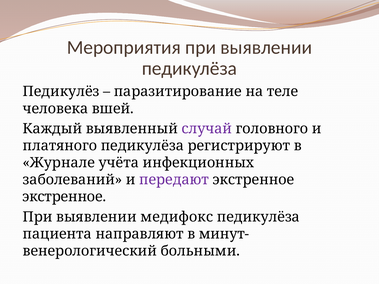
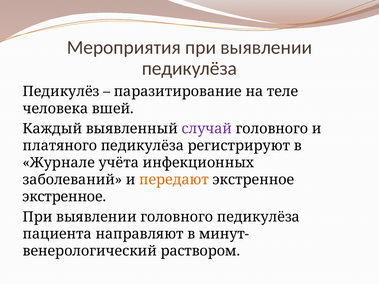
передают colour: purple -> orange (174, 180)
выявлении медифокс: медифокс -> головного (177, 217)
больными: больными -> раствором (200, 251)
